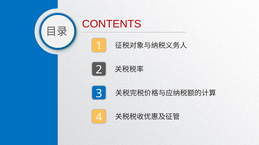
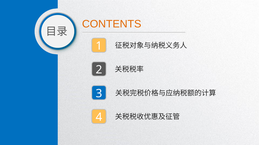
CONTENTS colour: red -> orange (112, 24)
